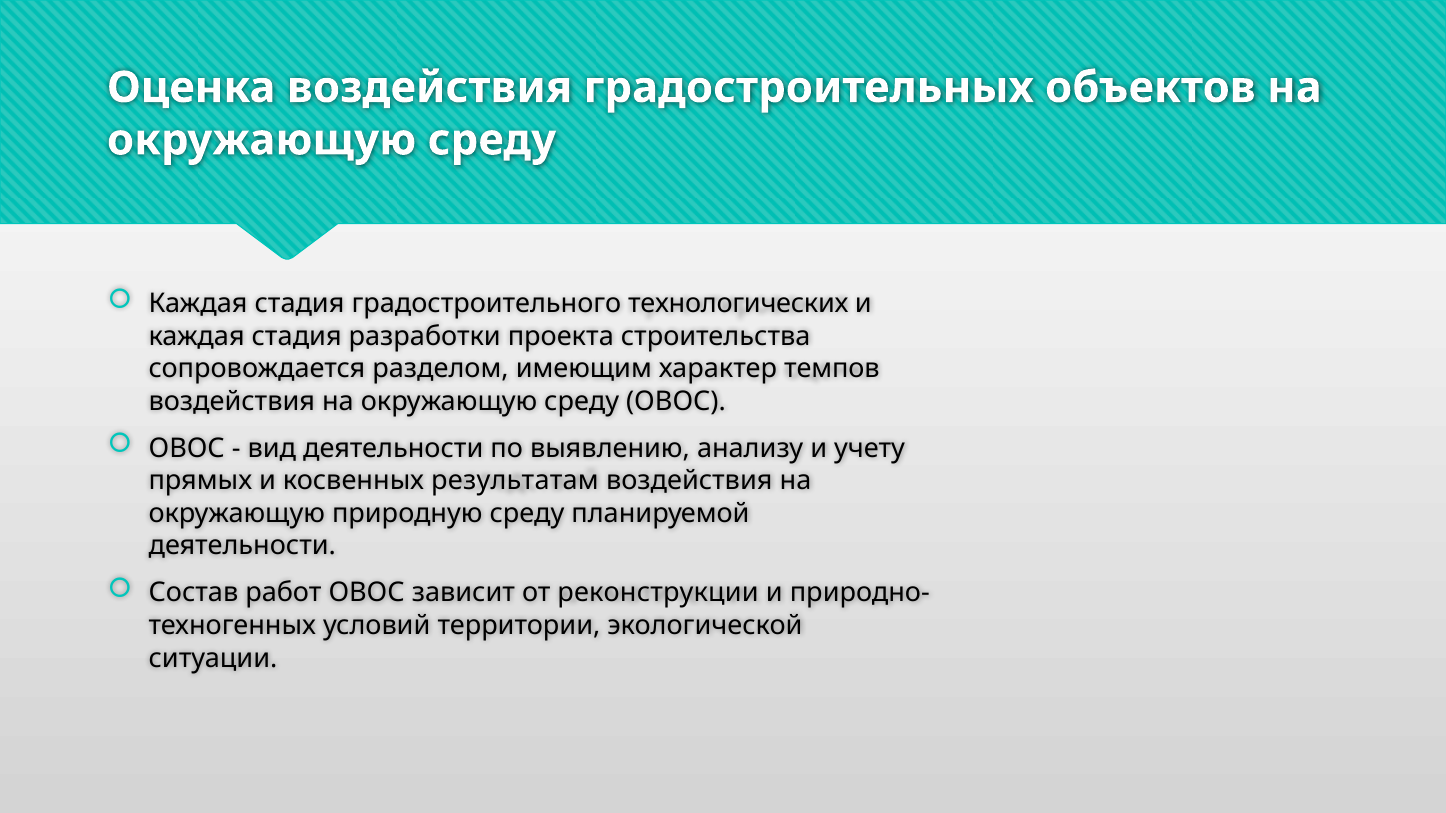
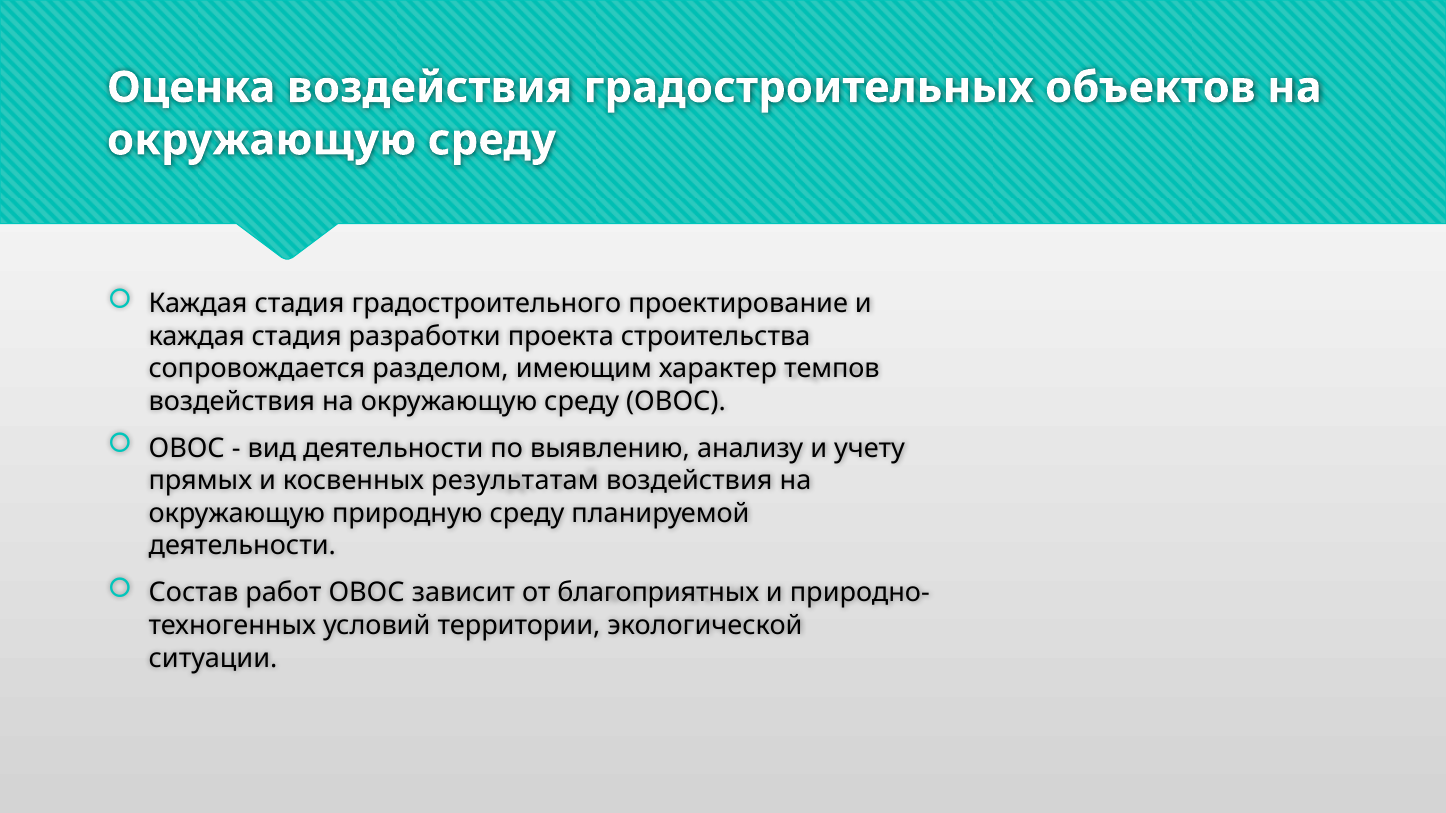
технологических: технологических -> проектирование (738, 304)
реконструкции: реконструкции -> благоприятных (658, 593)
